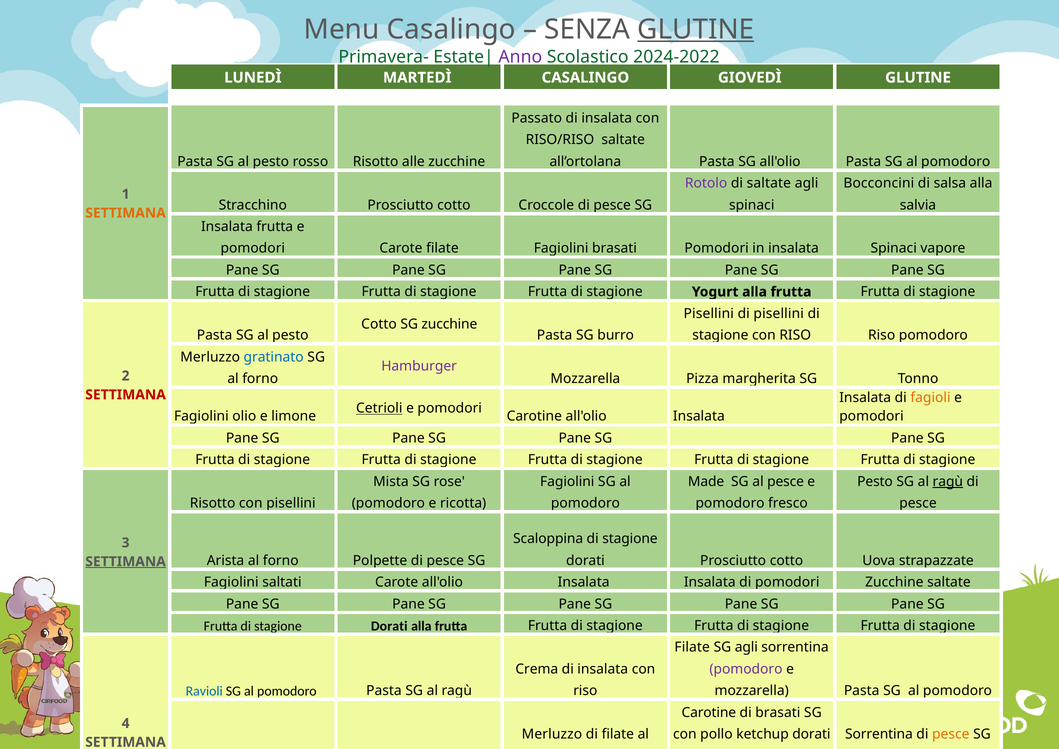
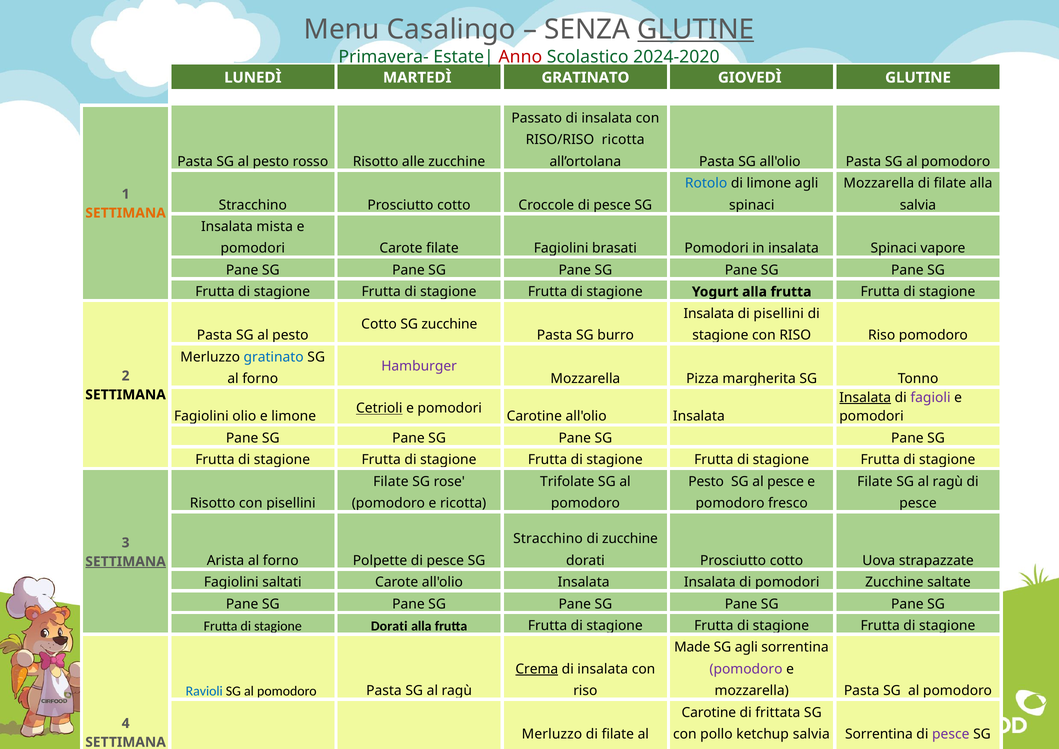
Anno colour: purple -> red (520, 57)
2024-2022: 2024-2022 -> 2024-2020 (676, 57)
MARTEDÌ CASALINGO: CASALINGO -> GRATINATO (585, 78)
RISO/RISO saltate: saltate -> ricotta (623, 140)
Rotolo colour: purple -> blue (706, 183)
di saltate: saltate -> limone (769, 183)
Bocconcini: Bocconcini -> Mozzarella (879, 183)
salsa: salsa -> filate (950, 183)
frutta: frutta -> mista (275, 227)
Pisellini: Pisellini -> Insalata (709, 313)
SETTIMANA colour: red -> black (126, 395)
Insalata underline: none -> present (865, 397)
fagioli colour: orange -> purple (931, 397)
Mista: Mista -> Filate (391, 481)
Fagiolini: Fagiolini -> Trifolate (567, 481)
Made: Made -> Pesto (706, 481)
Pesto: Pesto -> Filate (875, 481)
ragù underline: present -> none (948, 481)
Scaloppina: Scaloppina -> Stracchino (548, 539)
stagione: stagione -> zucchine (630, 539)
Filate: Filate -> Made (692, 647)
Crema underline: none -> present (537, 669)
di brasati: brasati -> frittata (778, 712)
ketchup dorati: dorati -> salvia (811, 734)
pesce colour: orange -> purple (951, 734)
